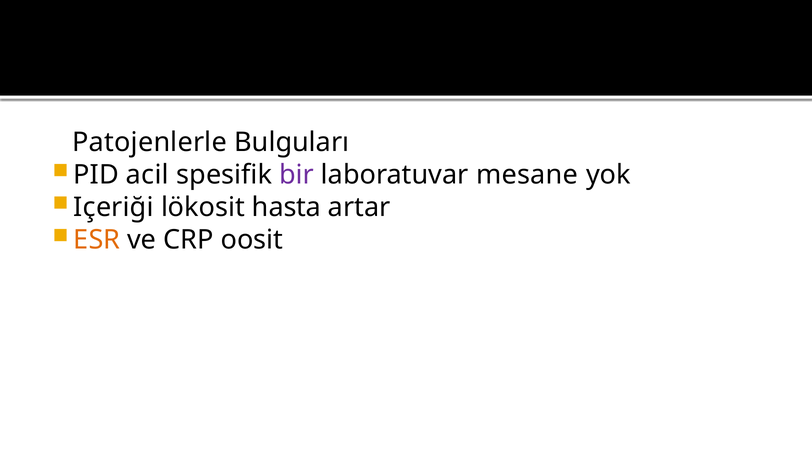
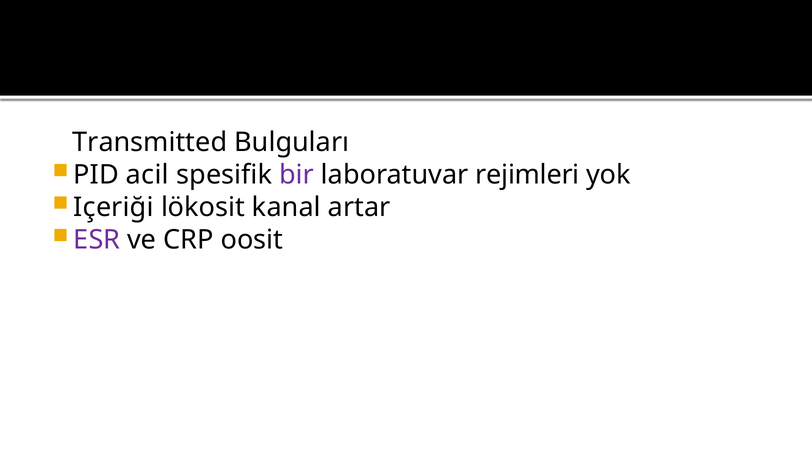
Patojenlerle: Patojenlerle -> Transmitted (150, 142)
mesane: mesane -> rejimleri (527, 175)
hasta: hasta -> kanal (286, 207)
ESR colour: orange -> purple (97, 240)
